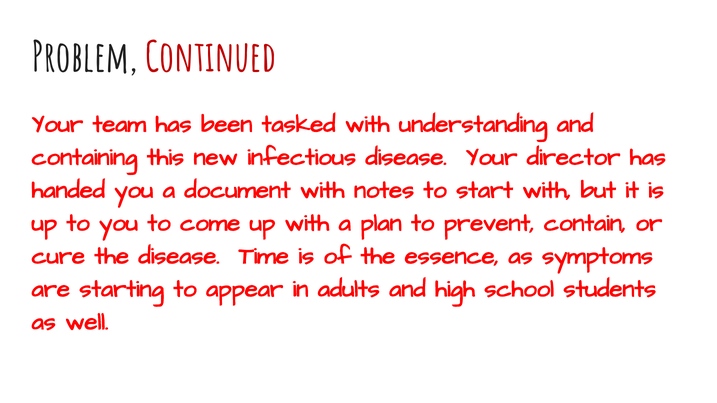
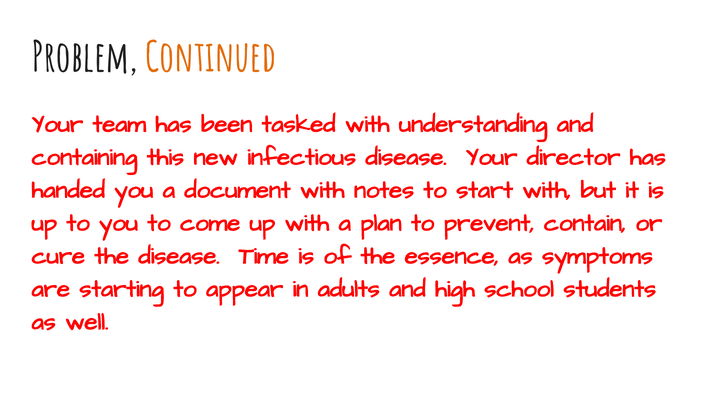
Continued colour: red -> orange (211, 58)
